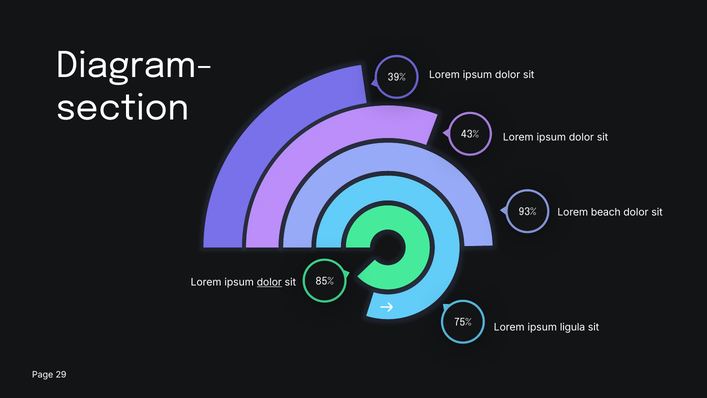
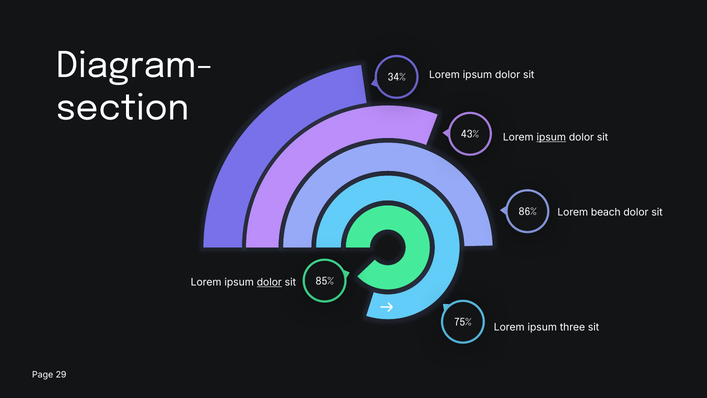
39%: 39% -> 34% (397, 77)
ipsum underline: none -> present (551, 137)
93%: 93% -> 86% (527, 212)
ligula: ligula -> three (572, 327)
